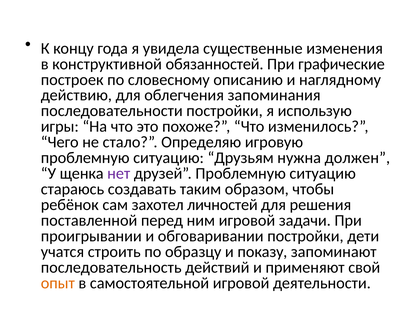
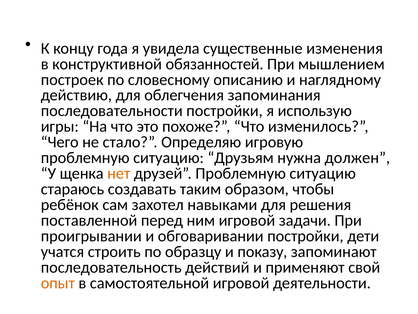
графические: графические -> мышлением (341, 64)
нет colour: purple -> orange (119, 173)
личностей: личностей -> навыками (222, 204)
